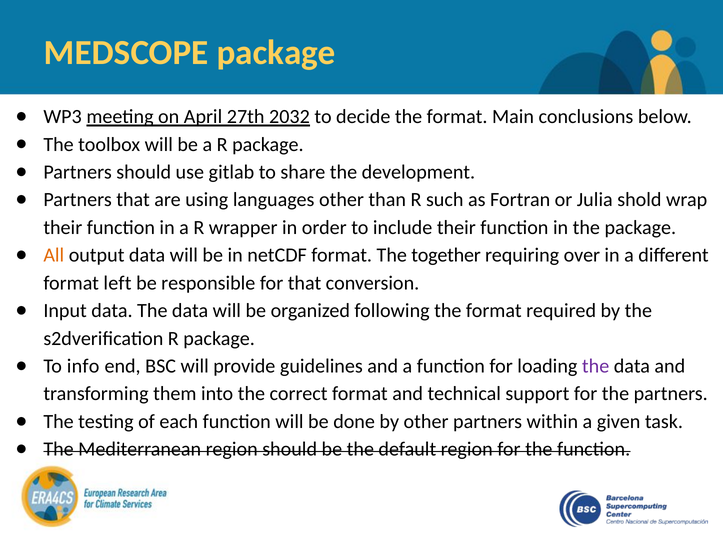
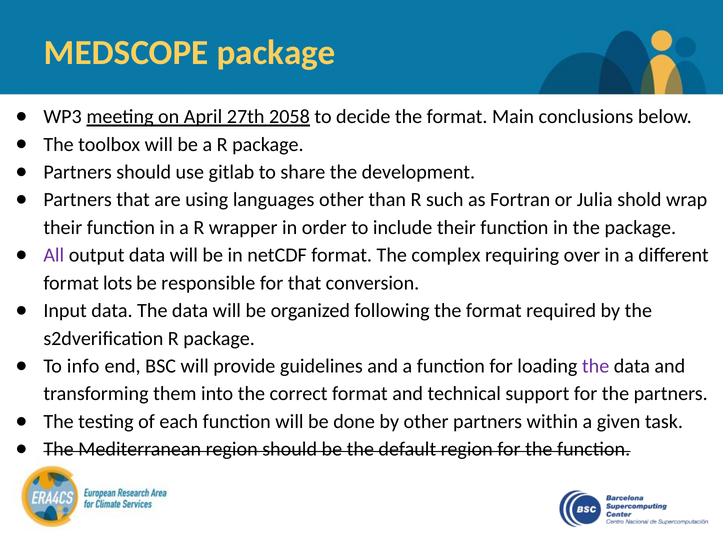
2032: 2032 -> 2058 (289, 117)
All colour: orange -> purple (54, 255)
together: together -> complex (446, 255)
left: left -> lots (118, 283)
